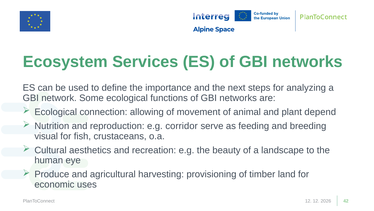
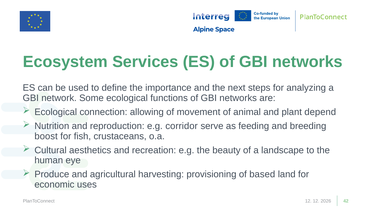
visual: visual -> boost (46, 136)
timber: timber -> based (262, 174)
